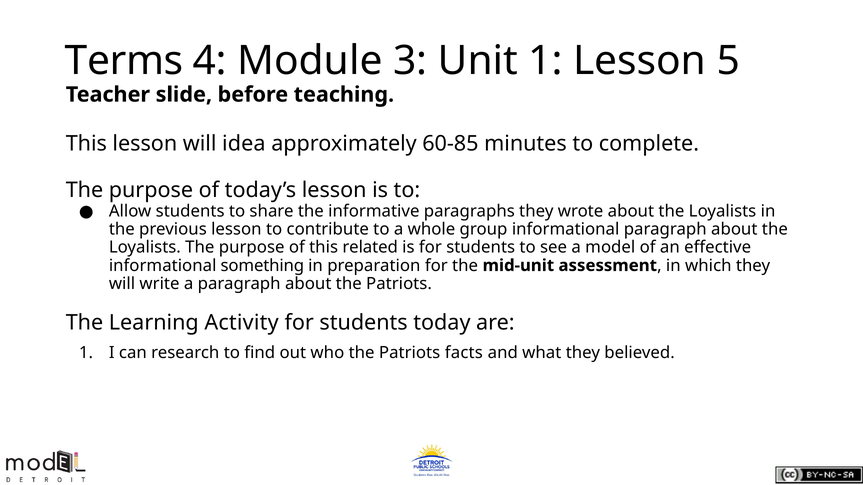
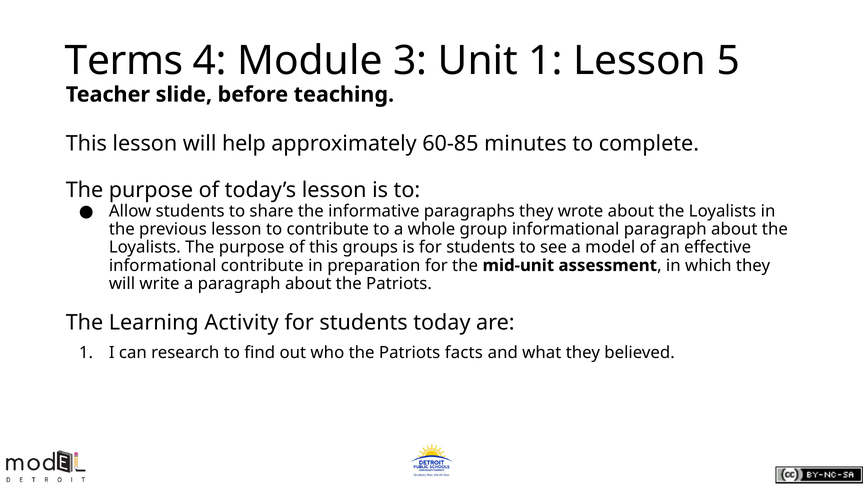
idea: idea -> help (244, 144)
related: related -> groups (370, 248)
informational something: something -> contribute (262, 266)
